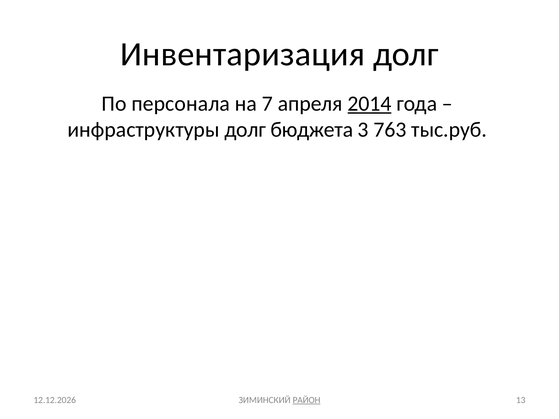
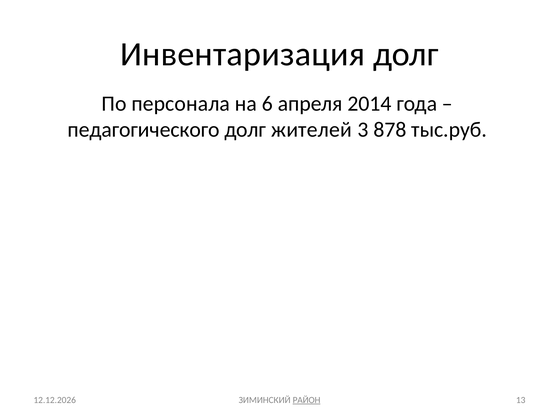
7: 7 -> 6 (267, 104)
2014 underline: present -> none (370, 104)
инфраструктуры: инфраструктуры -> педагогического (144, 130)
бюджета: бюджета -> жителей (312, 130)
763: 763 -> 878 (390, 130)
